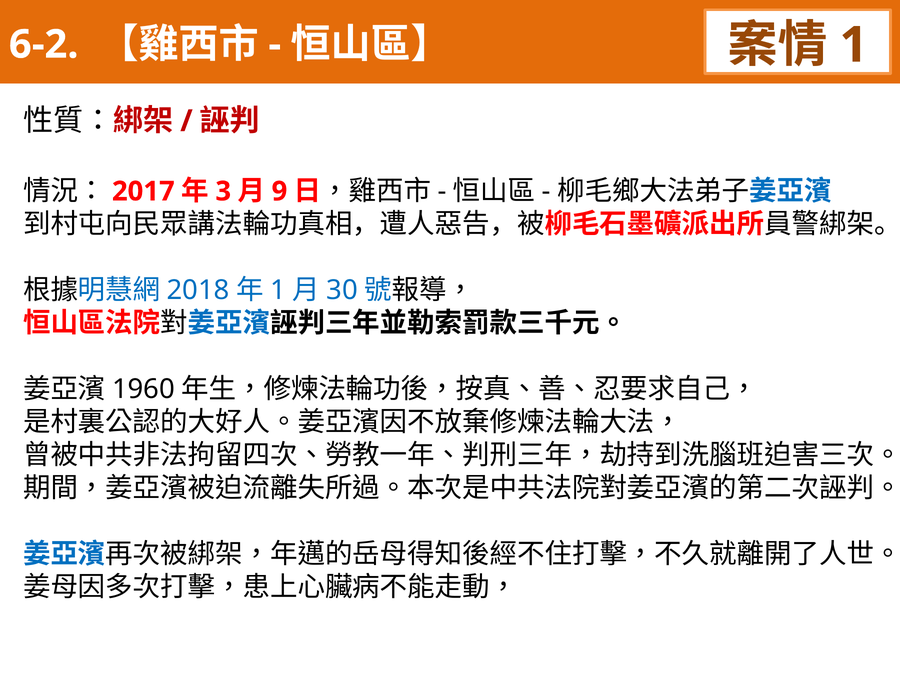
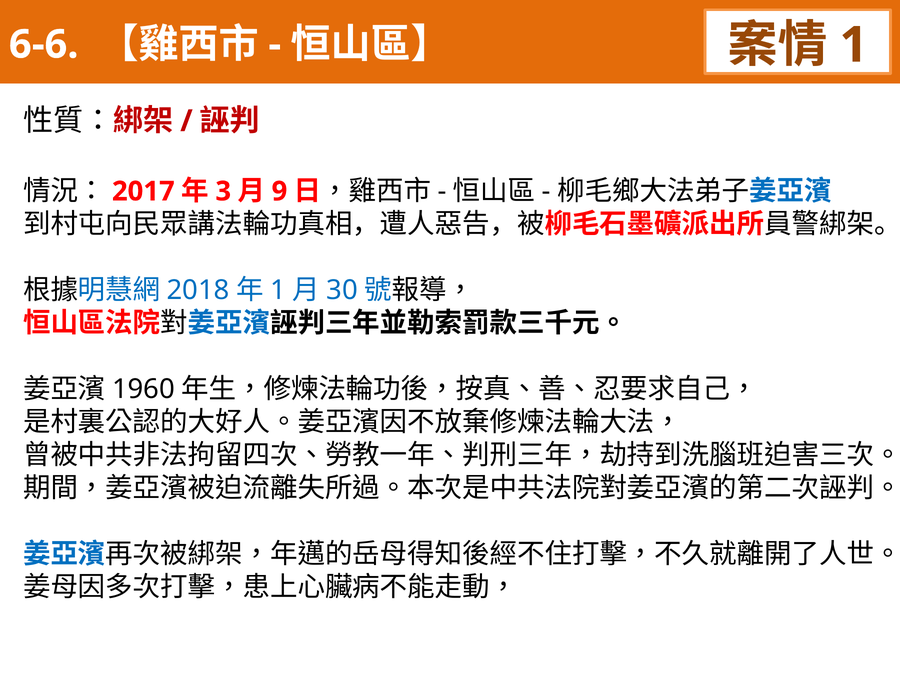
6-2: 6-2 -> 6-6 (44, 45)
